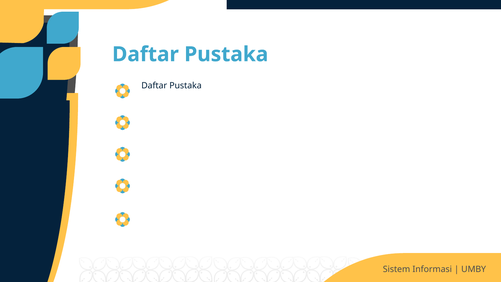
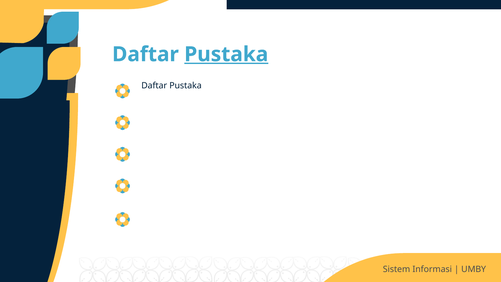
Pustaka underline: none -> present (226, 54)
